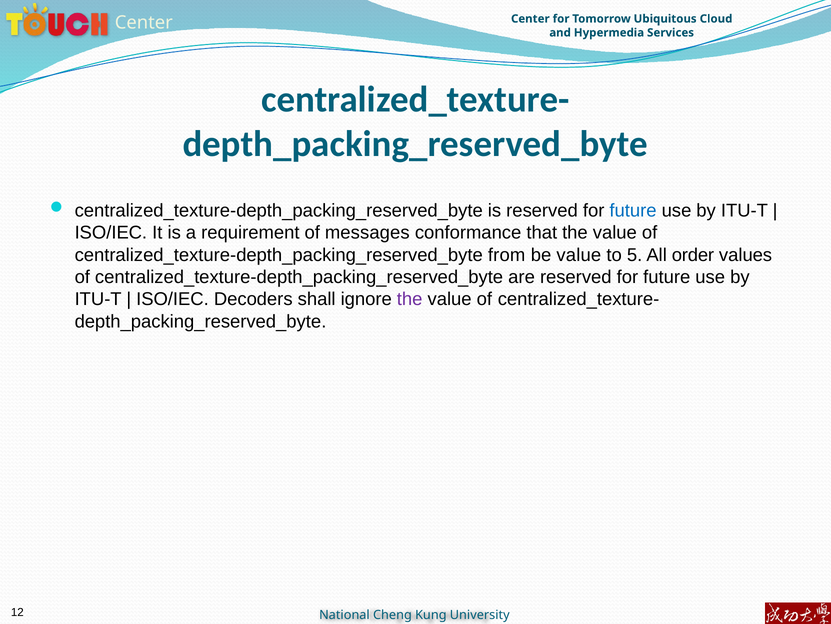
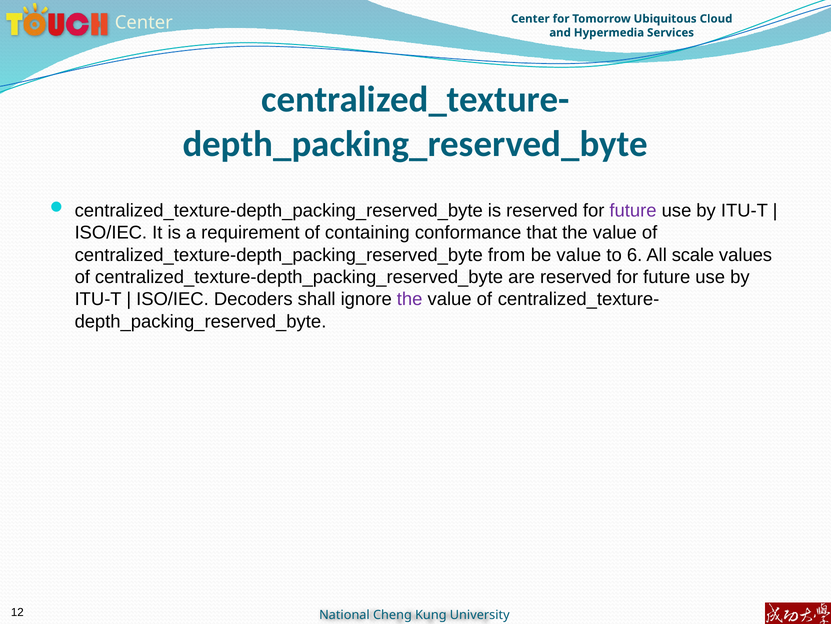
future colour: blue -> purple (633, 210)
messages: messages -> containing (367, 233)
5: 5 -> 6 (635, 255)
order: order -> scale (693, 255)
